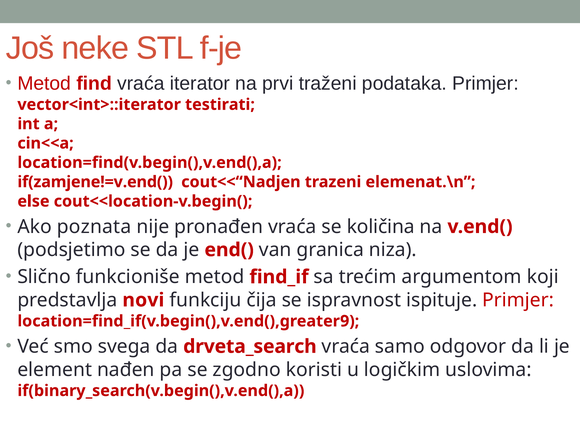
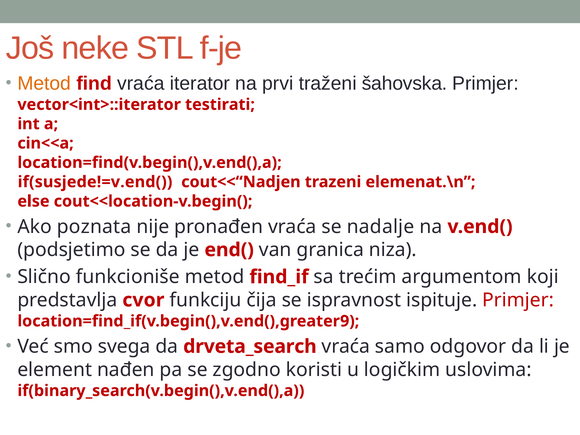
Metod colour: red -> orange (44, 84)
podataka: podataka -> šahovska (405, 84)
if(zamjene!=v.end(: if(zamjene!=v.end( -> if(susjede!=v.end( (95, 182)
količina: količina -> nadalje (381, 227)
novi: novi -> cvor (143, 300)
